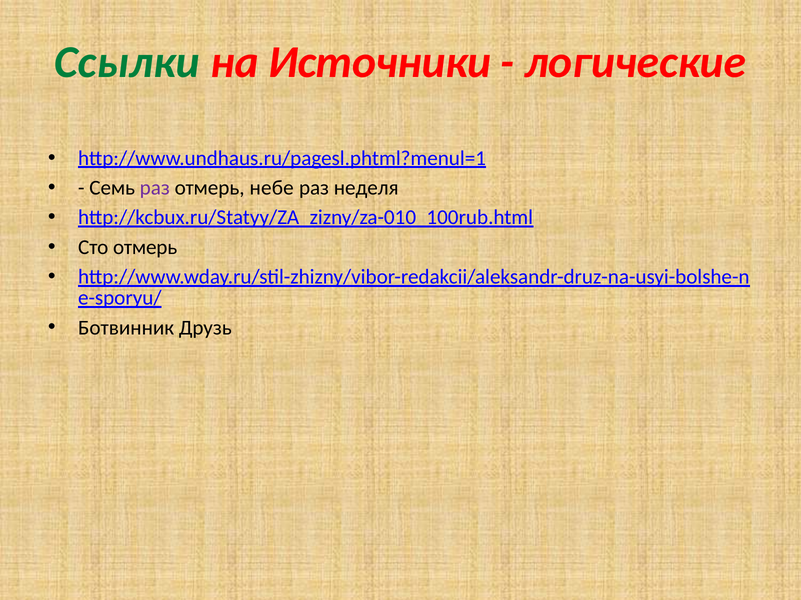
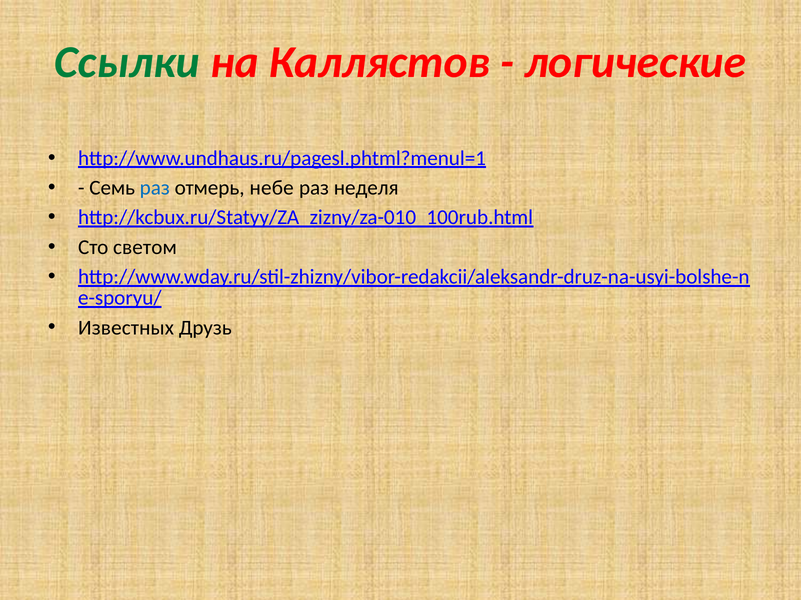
Источники: Источники -> Каллястов (380, 62)
раз colour: purple -> blue (155, 188)
Сто отмерь: отмерь -> светом (145, 248)
Ботвинник: Ботвинник -> Известных (126, 328)
